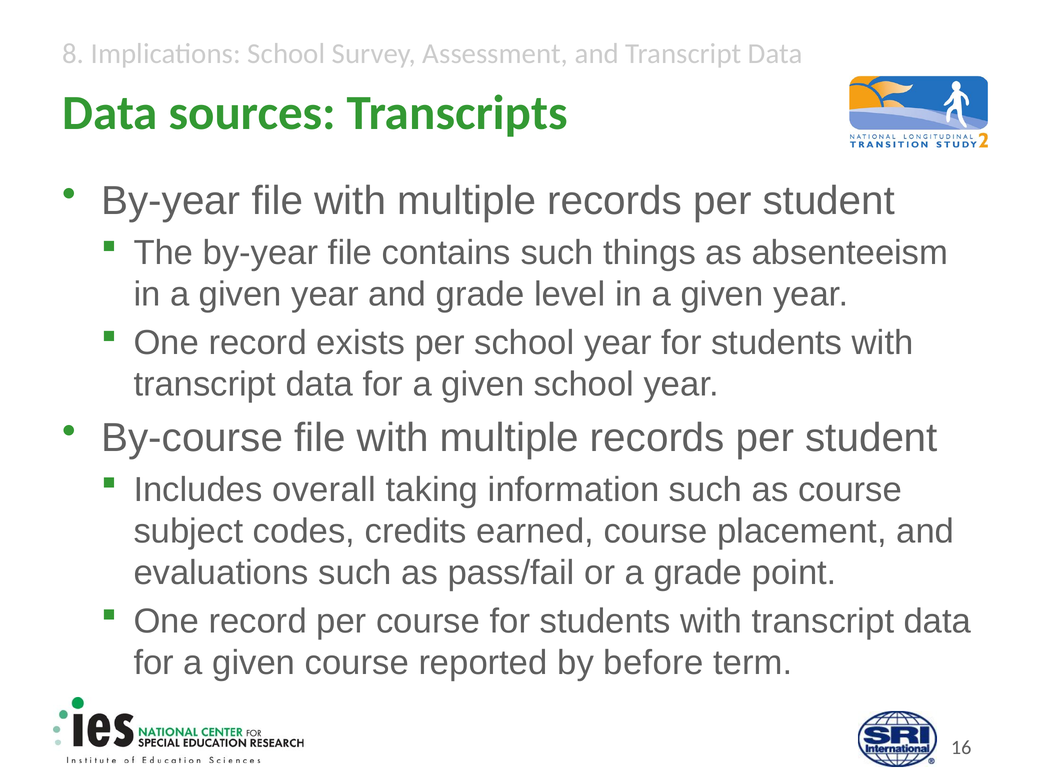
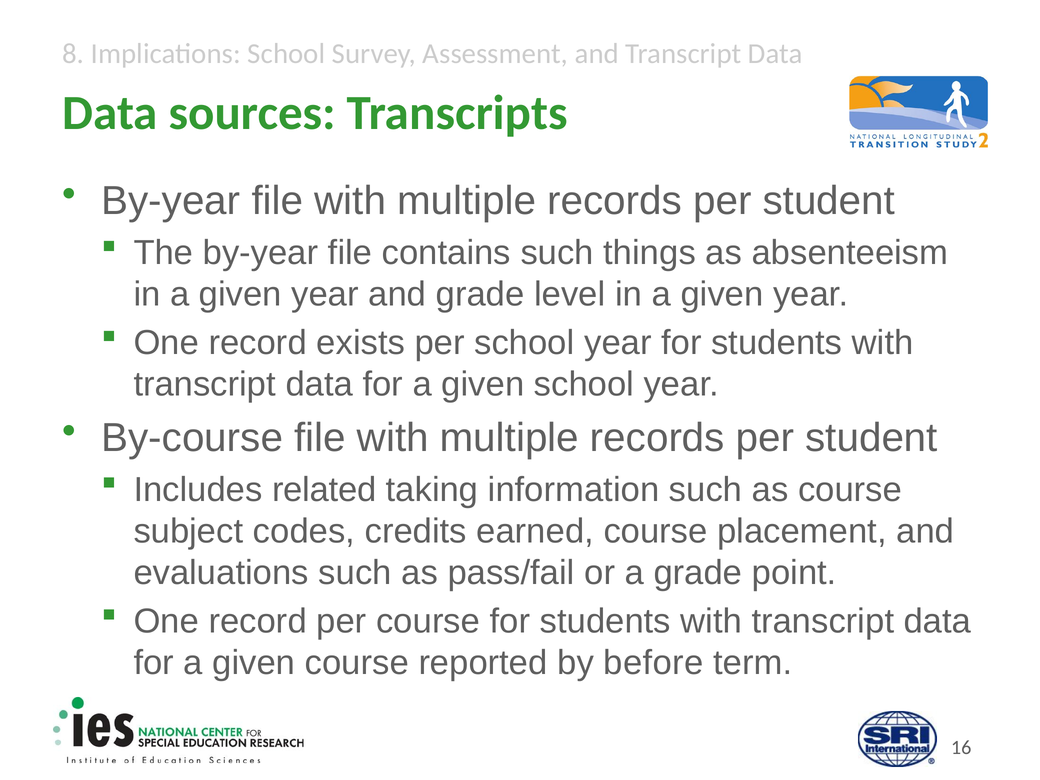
overall: overall -> related (324, 490)
